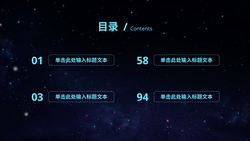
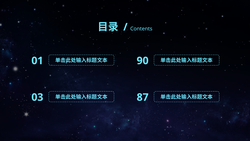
58: 58 -> 90 (143, 61)
94: 94 -> 87 (143, 97)
